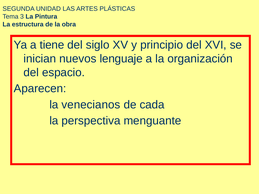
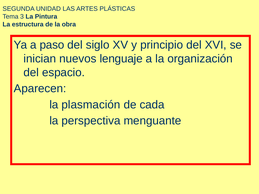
tiene: tiene -> paso (52, 45)
venecianos: venecianos -> plasmación (91, 105)
